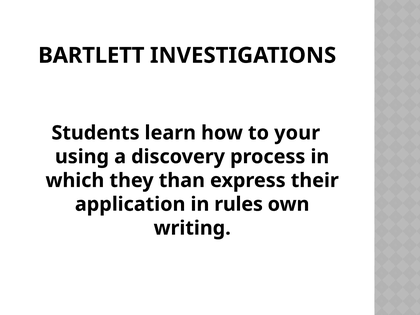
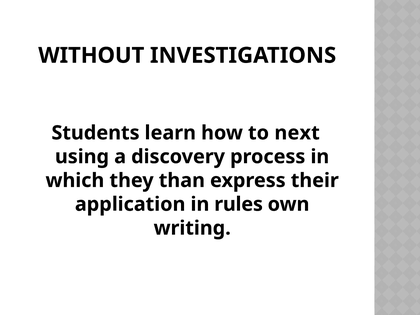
BARTLETT: BARTLETT -> WITHOUT (91, 55)
your: your -> next (297, 133)
